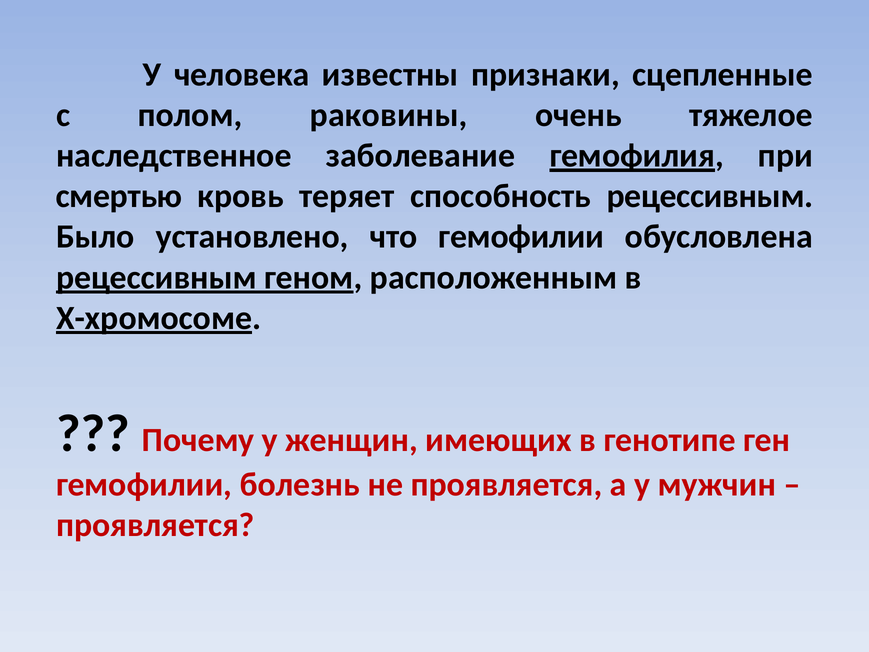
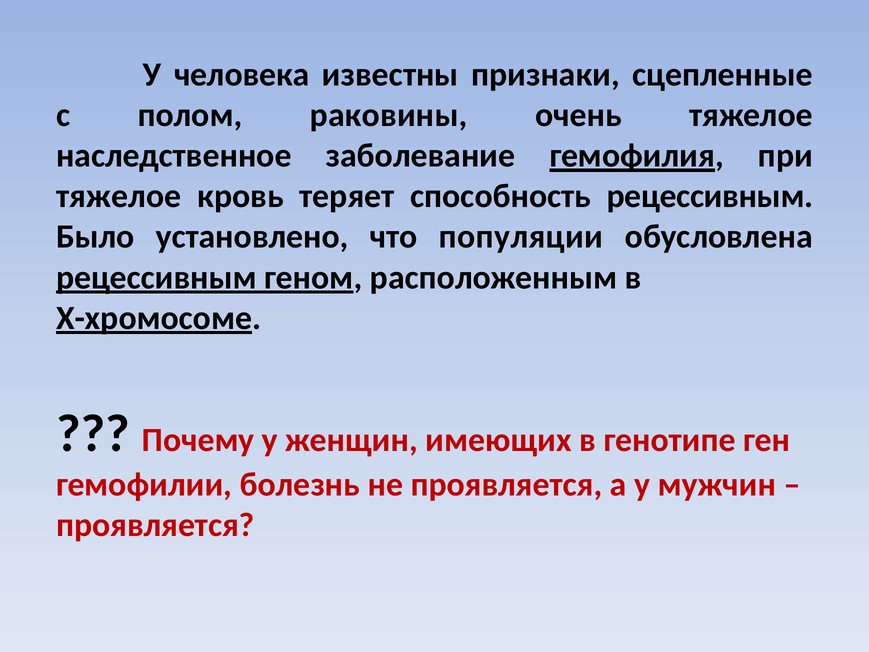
смертью: смертью -> тяжелое (119, 196)
что гемофилии: гемофилии -> популяции (521, 237)
